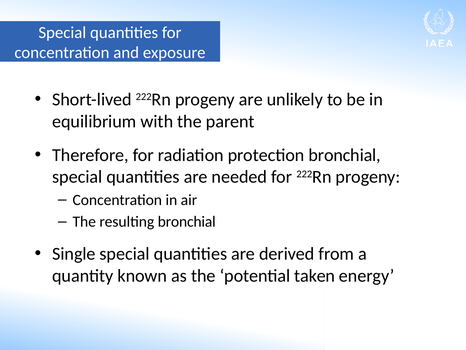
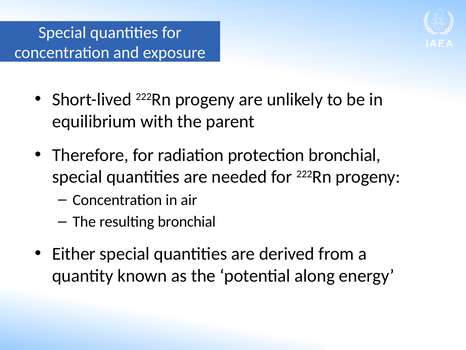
Single: Single -> Either (74, 254)
taken: taken -> along (315, 275)
